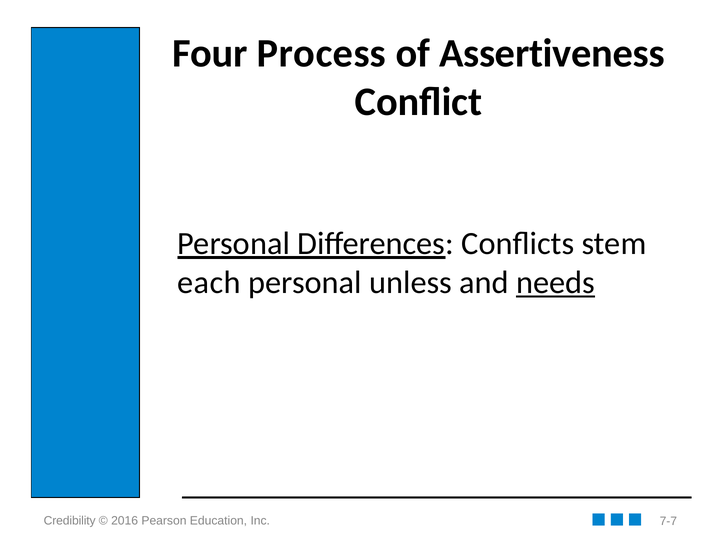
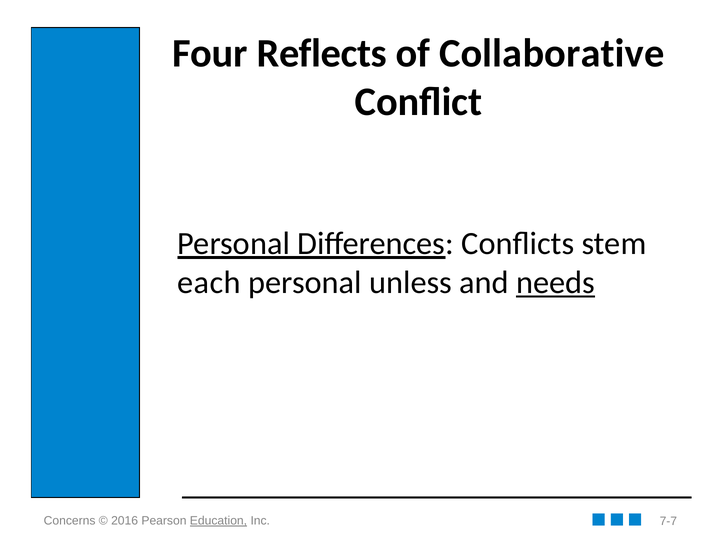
Process: Process -> Reflects (322, 53)
Assertiveness: Assertiveness -> Collaborative (552, 53)
Credibility: Credibility -> Concerns (70, 521)
Education underline: none -> present (218, 521)
